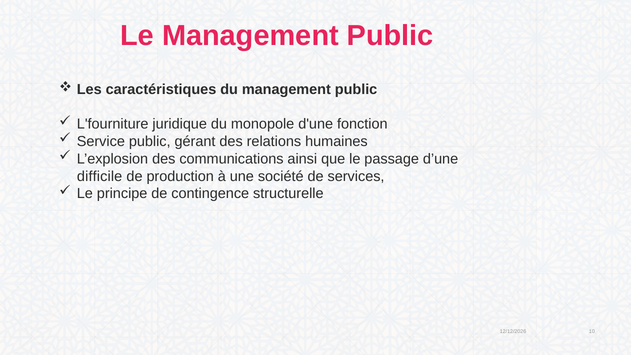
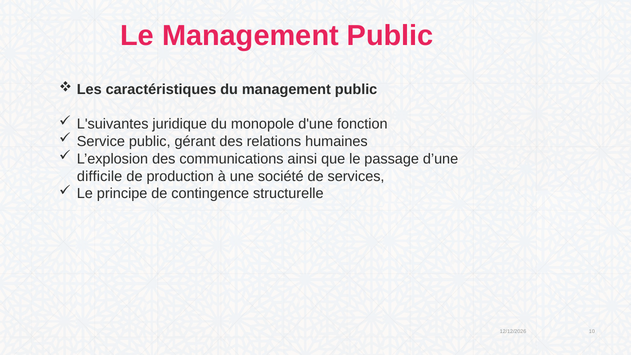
L'fourniture: L'fourniture -> L'suivantes (113, 124)
